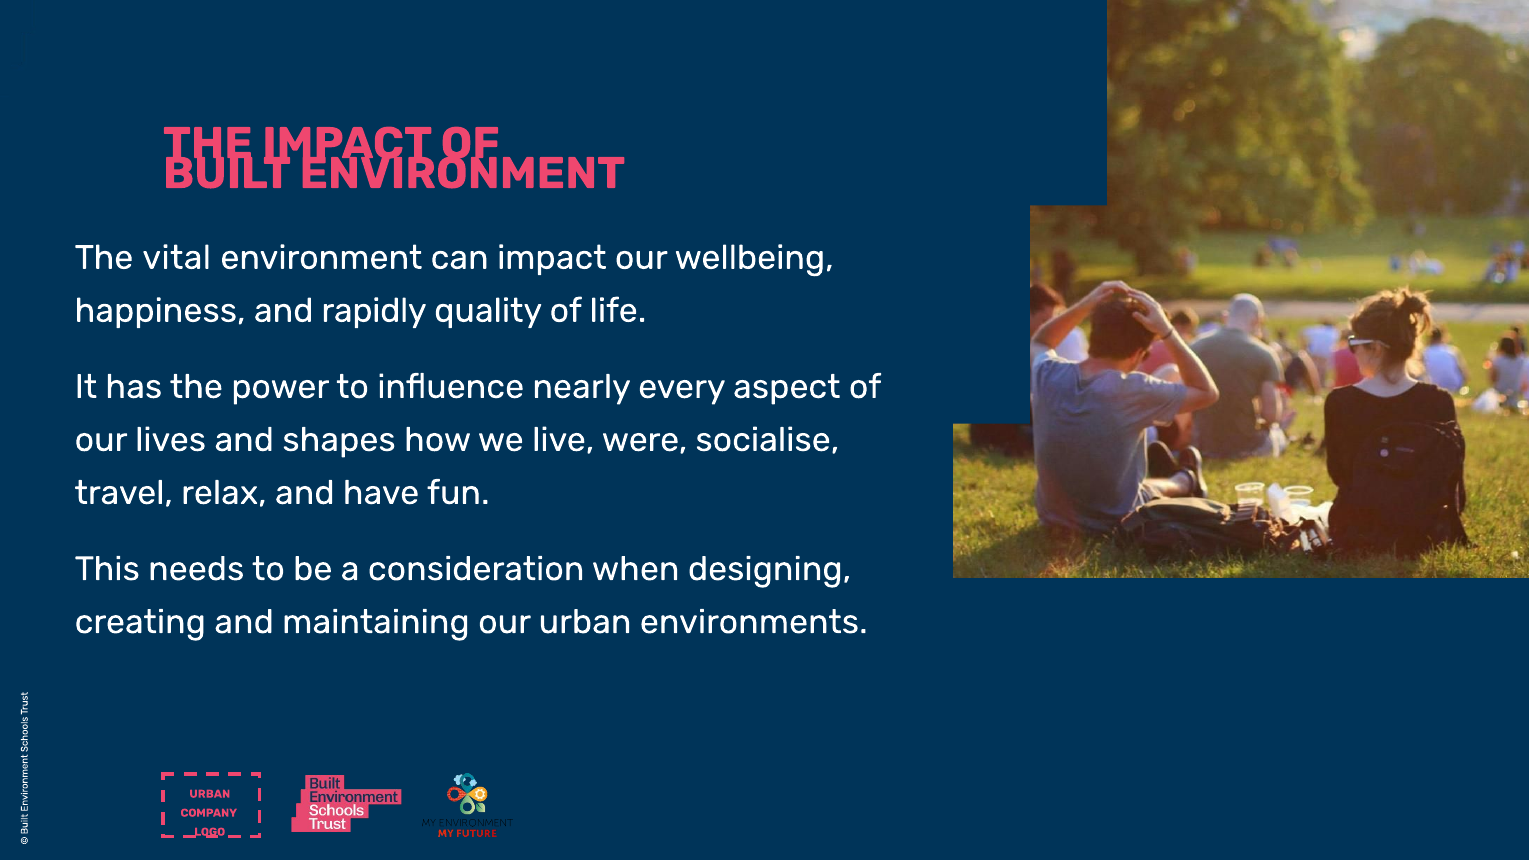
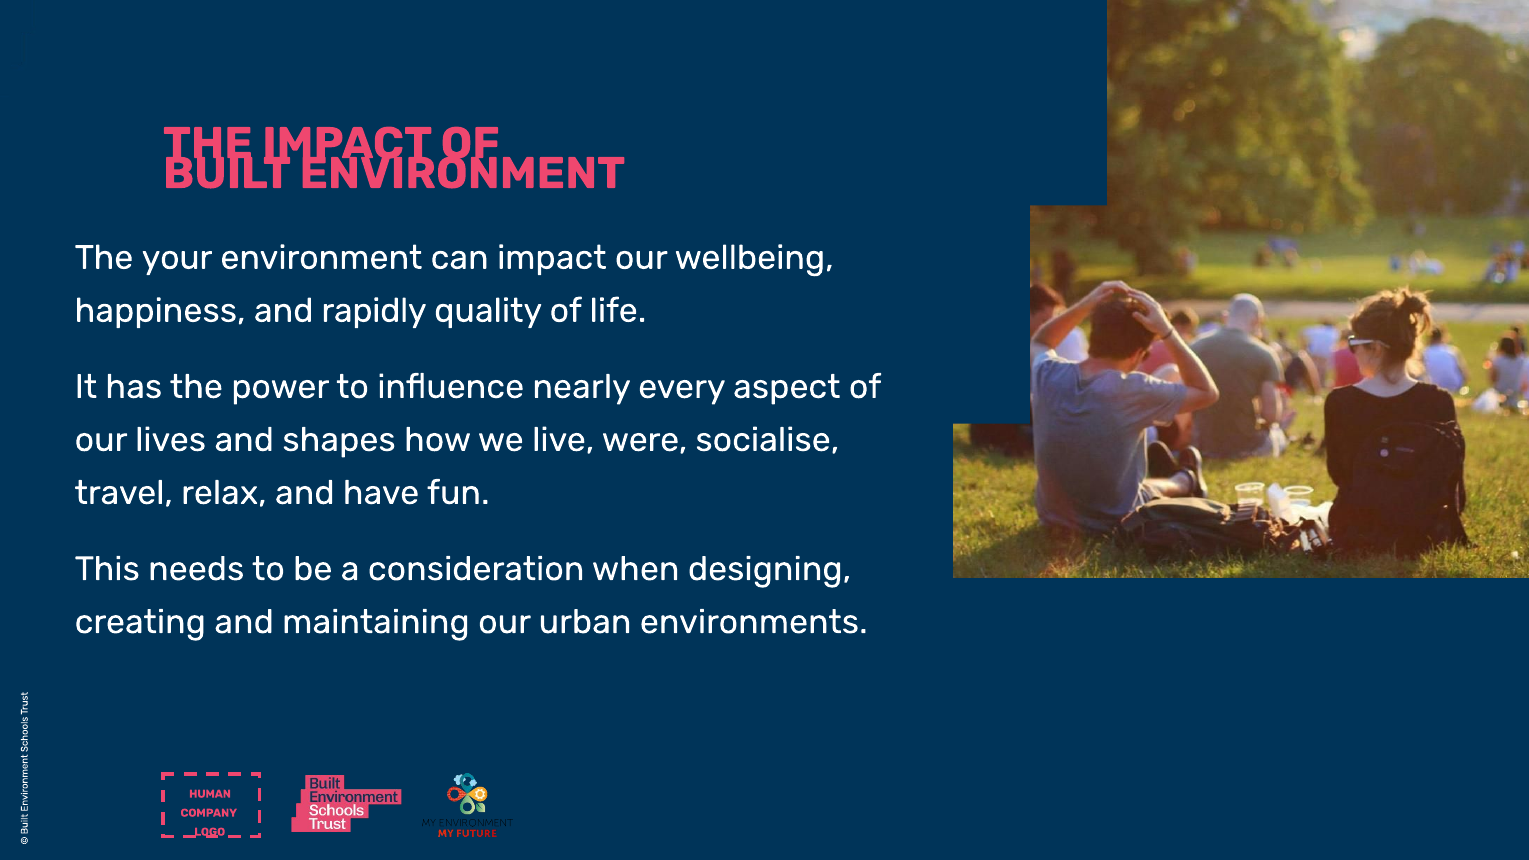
vital: vital -> your (177, 258)
URBAN: URBAN -> HUMAN (210, 794)
